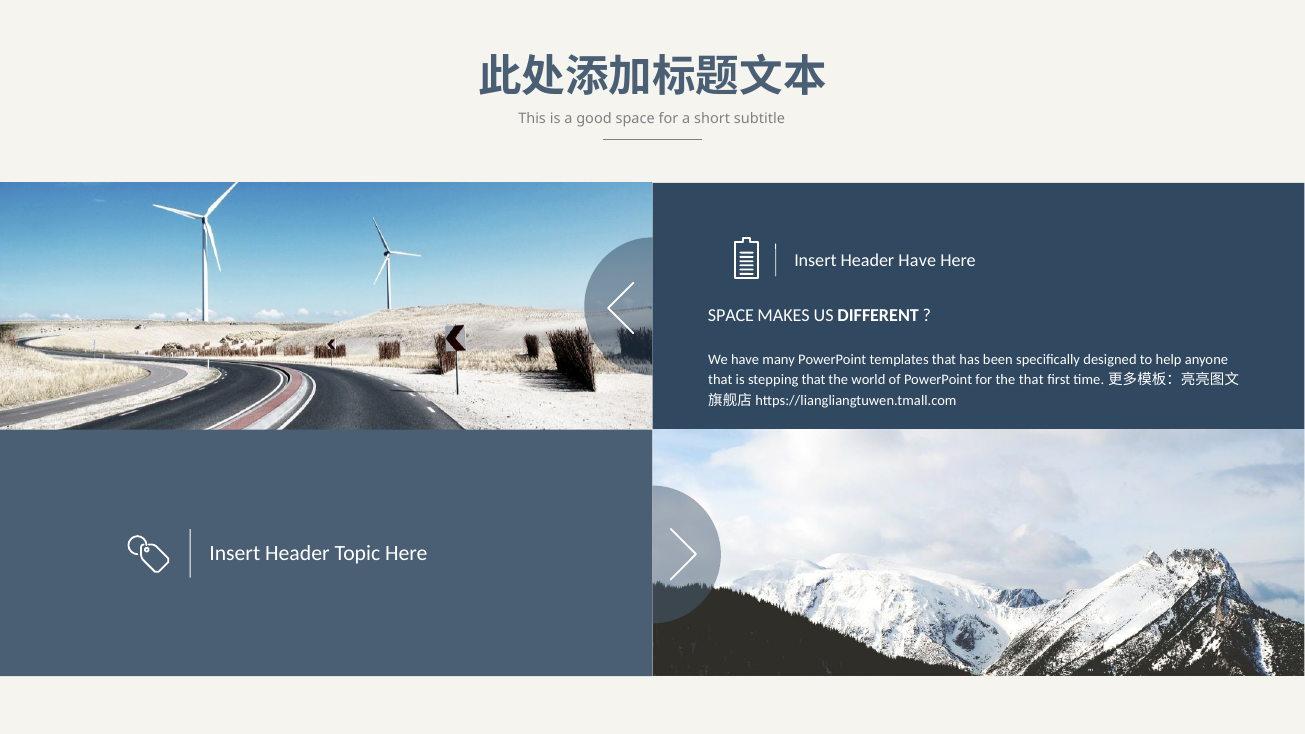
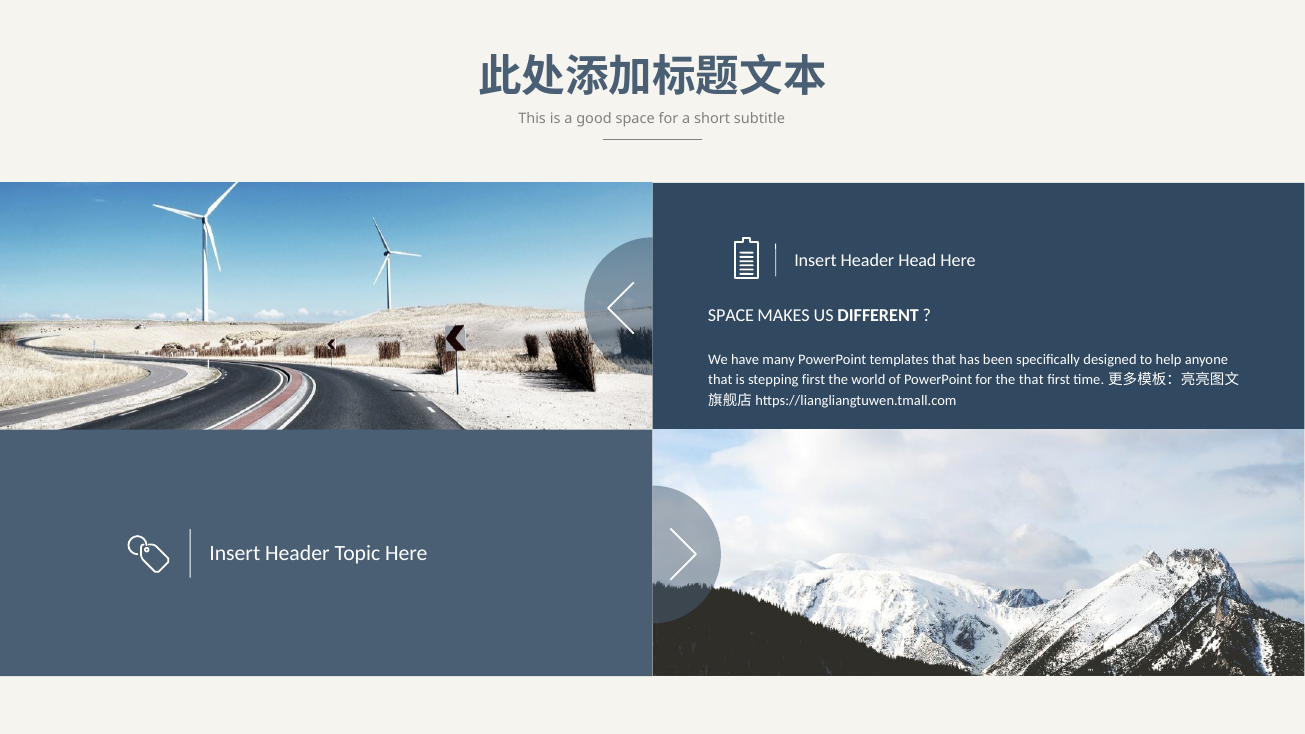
Header Have: Have -> Head (917, 261)
stepping that: that -> first (813, 380)
